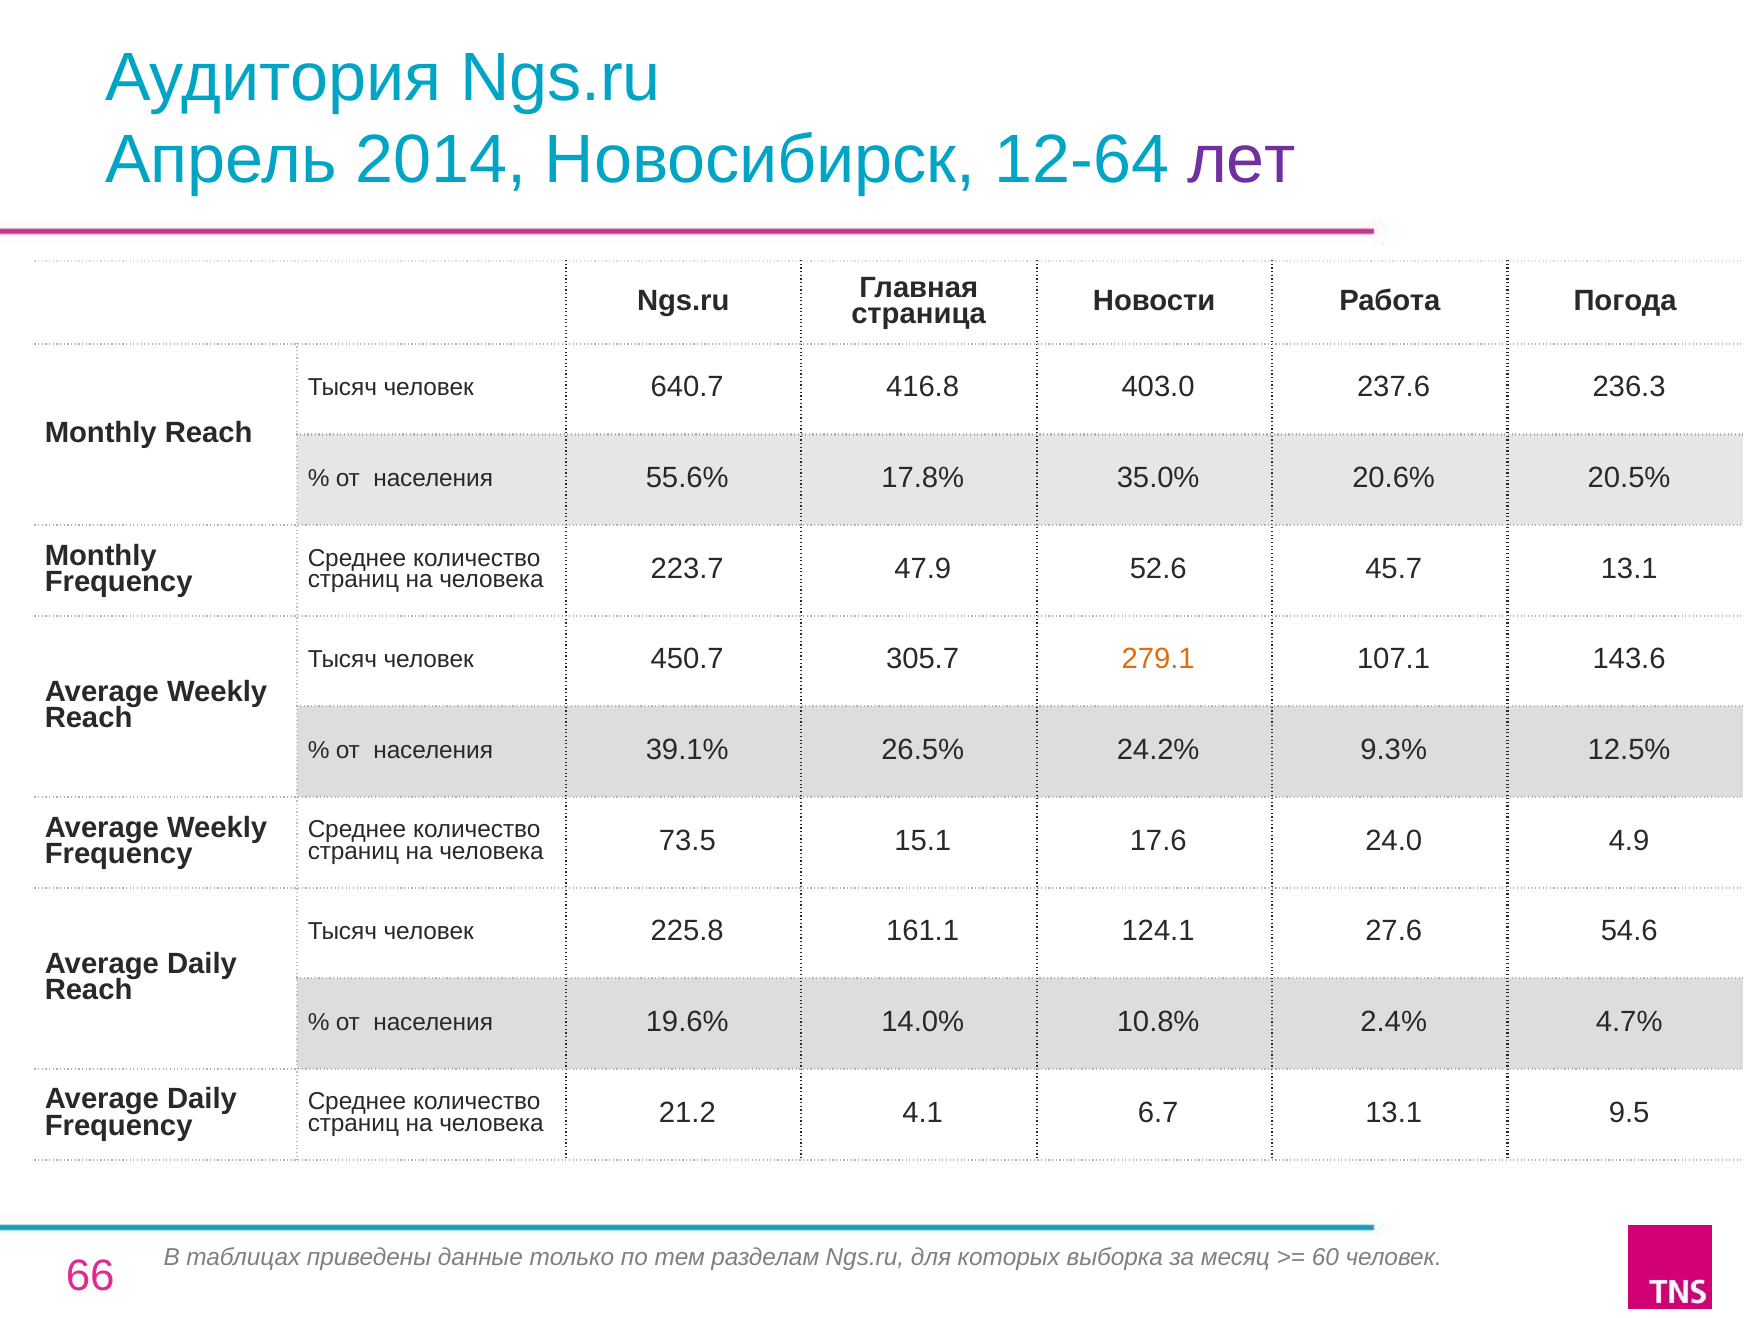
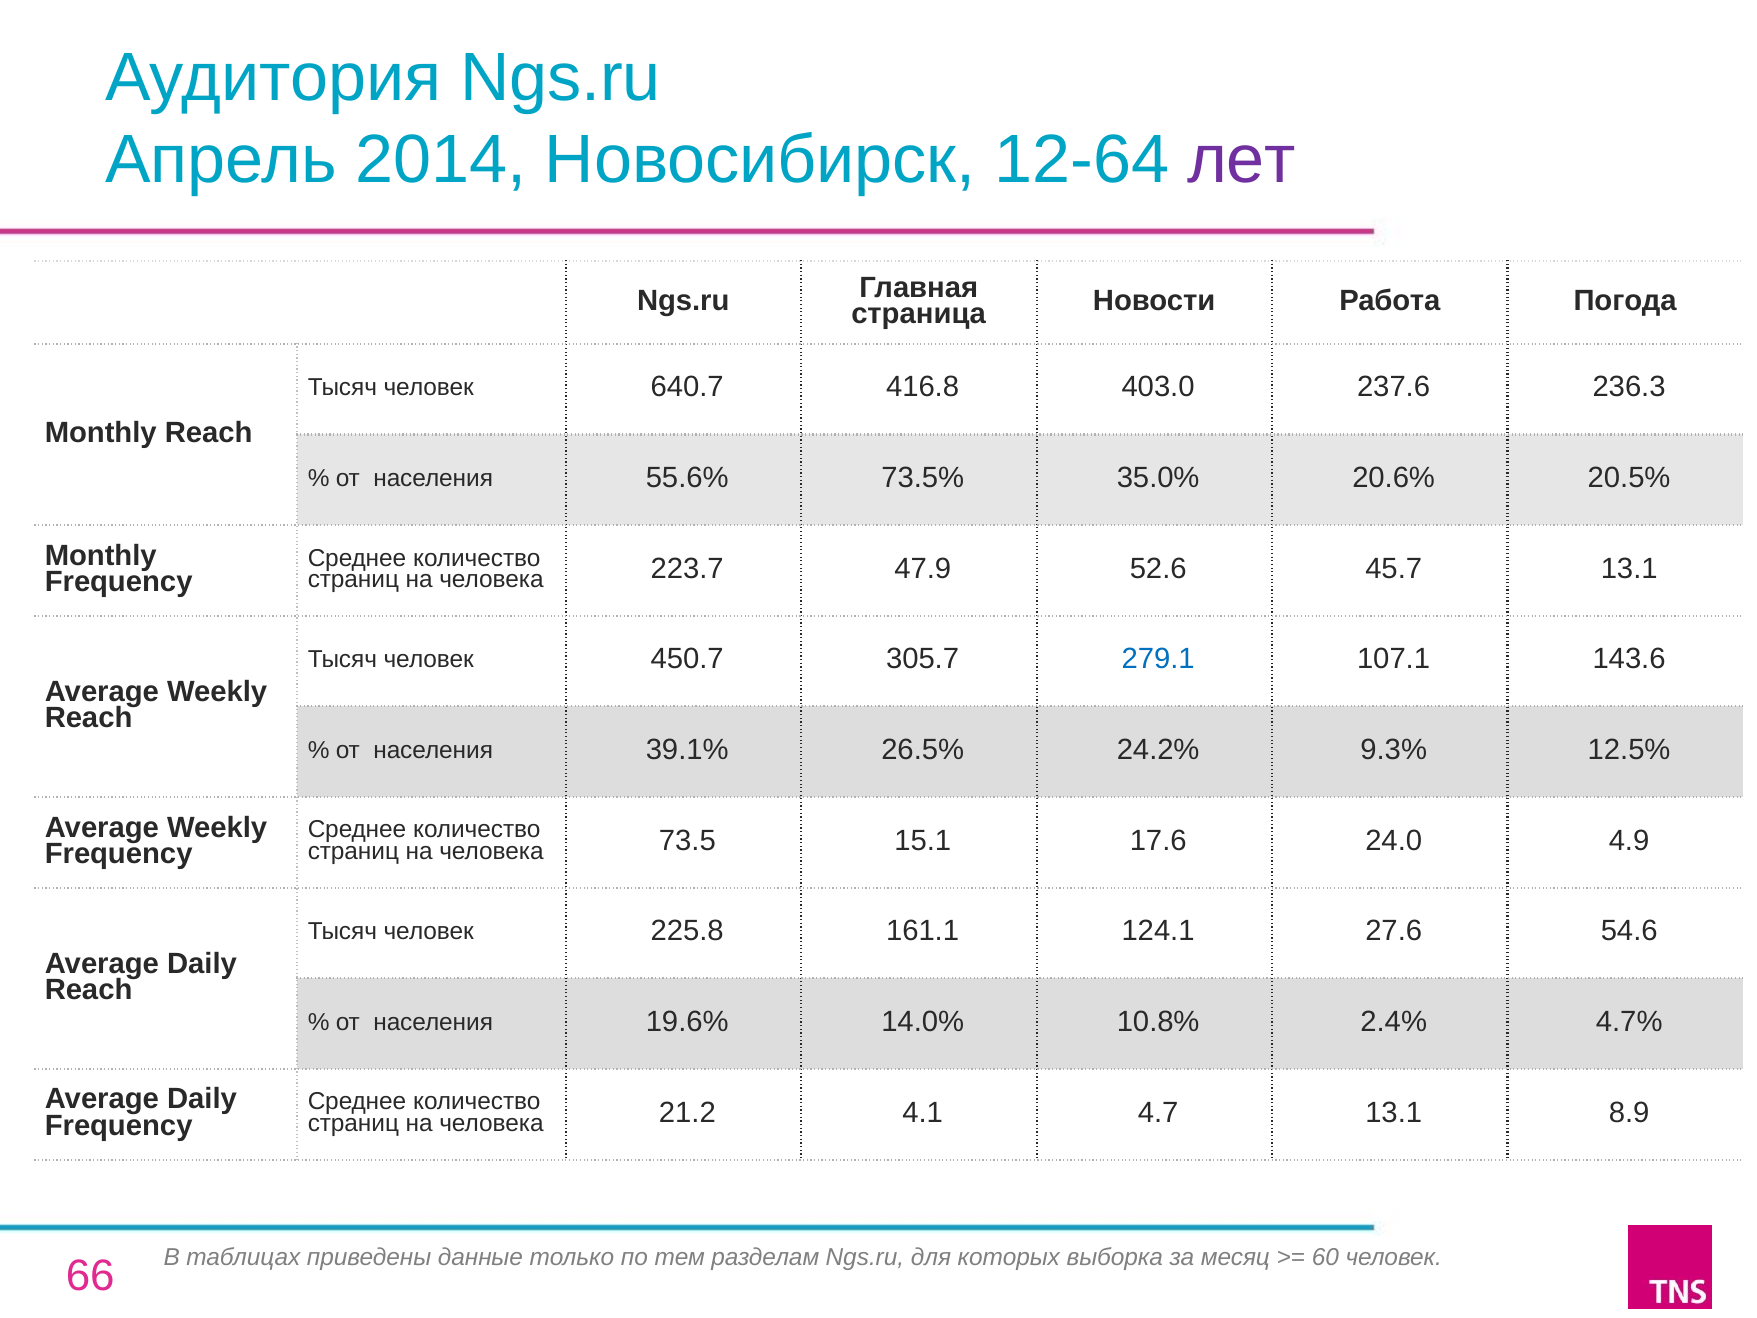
17.8%: 17.8% -> 73.5% (923, 478)
279.1 colour: orange -> blue (1158, 659)
6.7: 6.7 -> 4.7 (1158, 1112)
9.5: 9.5 -> 8.9 (1629, 1112)
